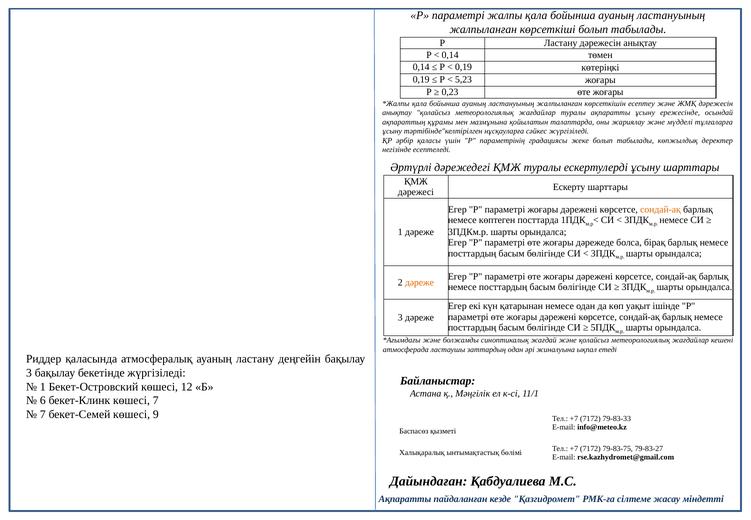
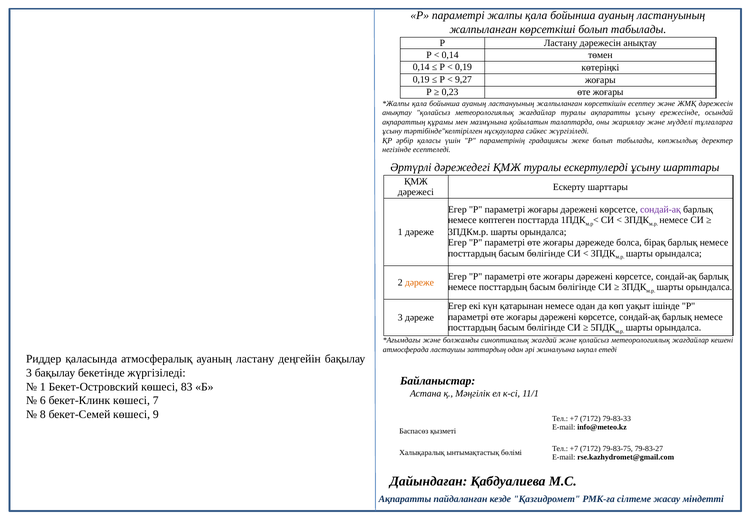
5,23: 5,23 -> 9,27 (463, 80)
сондай-ақ colour: orange -> purple (660, 209)
12: 12 -> 83 (187, 387)
7: 7 -> 8 (43, 414)
